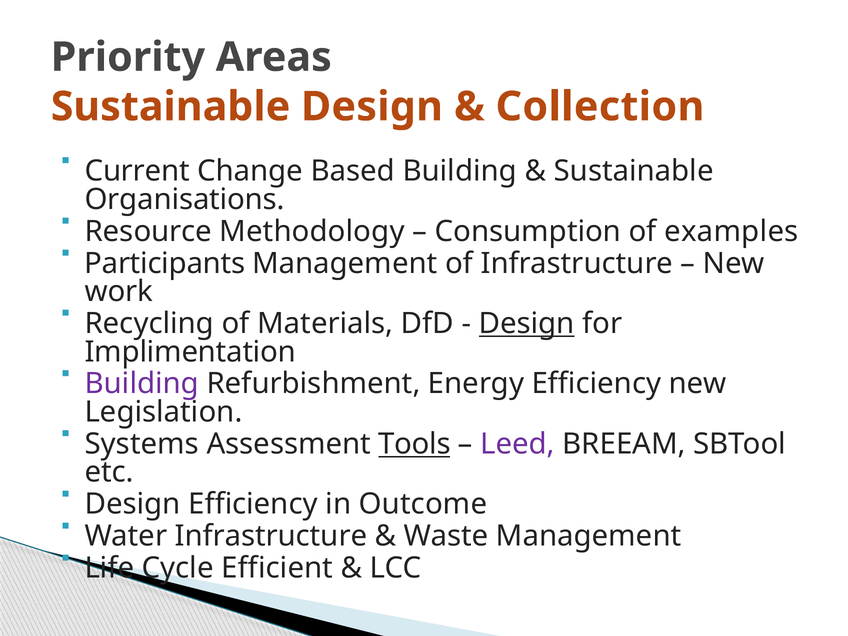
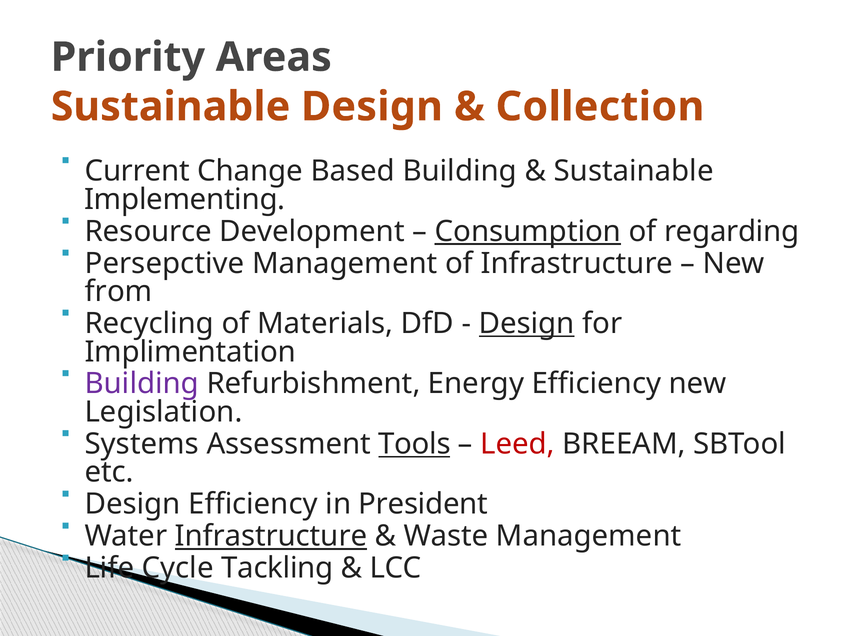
Organisations: Organisations -> Implementing (185, 199)
Methodology: Methodology -> Development (312, 231)
Consumption underline: none -> present (528, 231)
examples: examples -> regarding (732, 231)
Participants: Participants -> Persepctive (165, 263)
work: work -> from (119, 292)
Leed colour: purple -> red (517, 444)
Outcome: Outcome -> President (423, 504)
Infrastructure underline: none -> present (271, 536)
Efficient: Efficient -> Tackling (277, 568)
